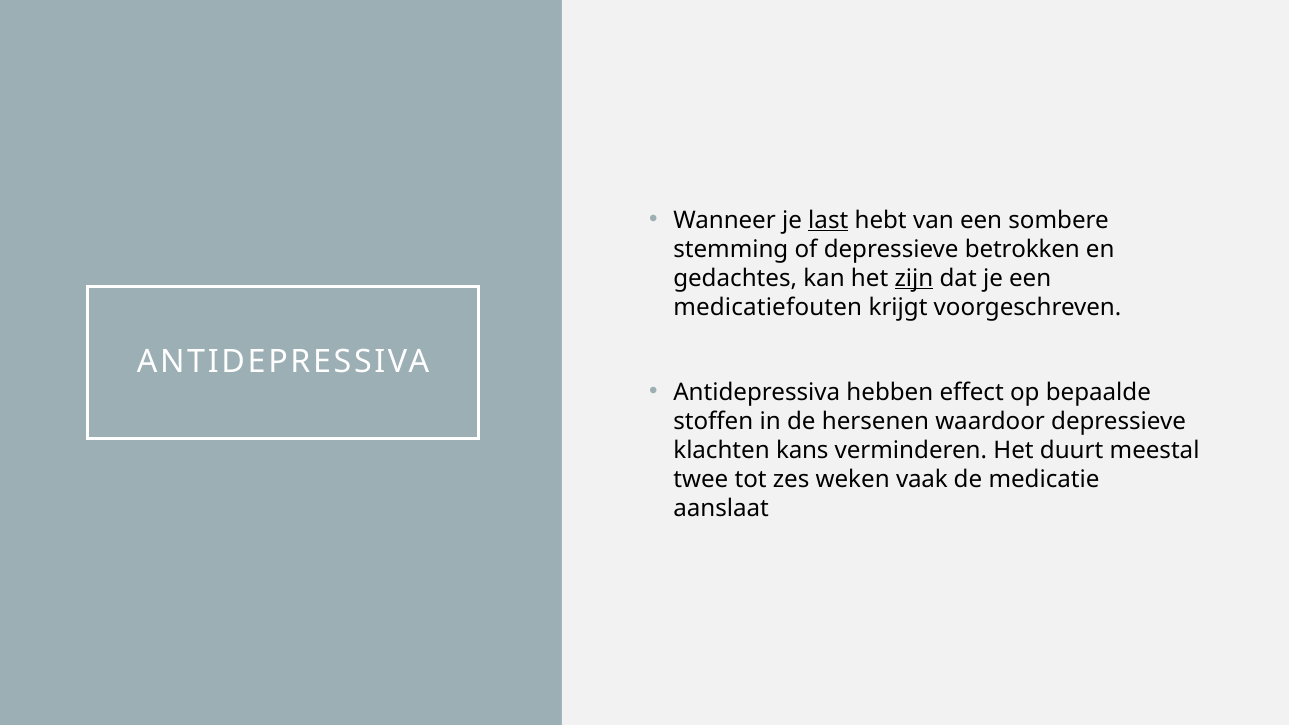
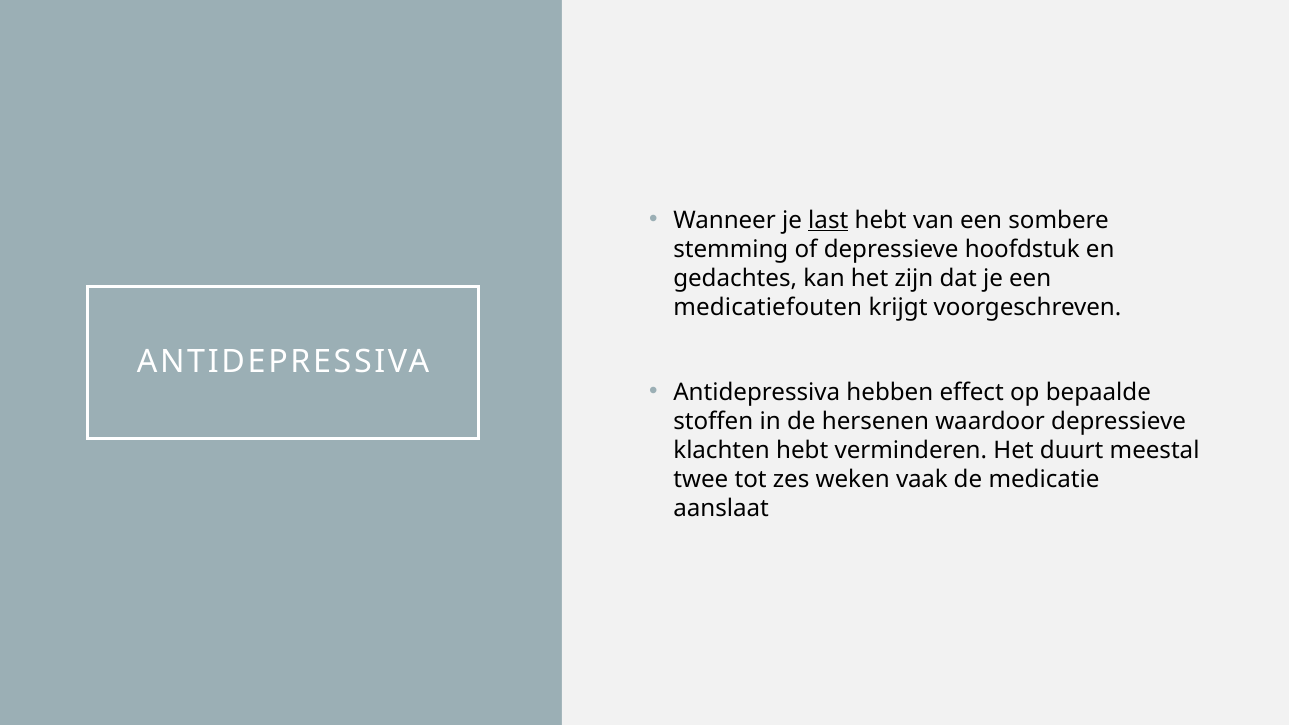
betrokken: betrokken -> hoofdstuk (1022, 249)
zijn underline: present -> none (914, 278)
klachten kans: kans -> hebt (802, 450)
